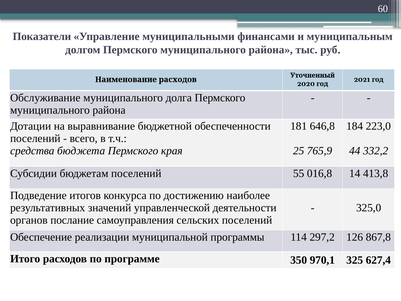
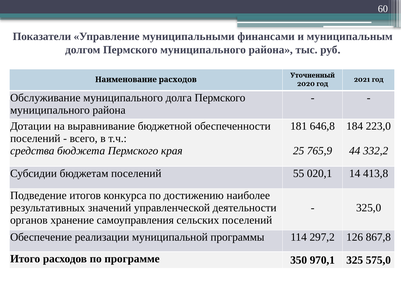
016,8: 016,8 -> 020,1 (320, 173)
послание: послание -> хранение (72, 220)
627,4: 627,4 -> 575,0 (378, 260)
